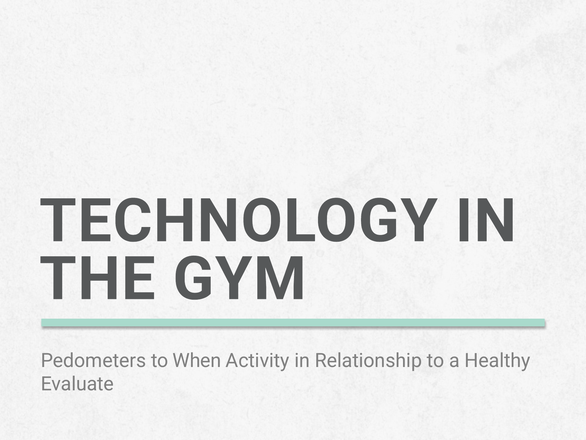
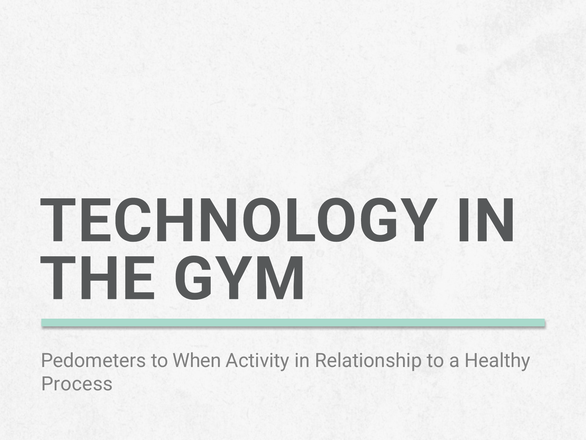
Evaluate: Evaluate -> Process (77, 384)
